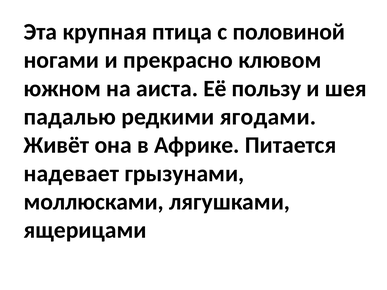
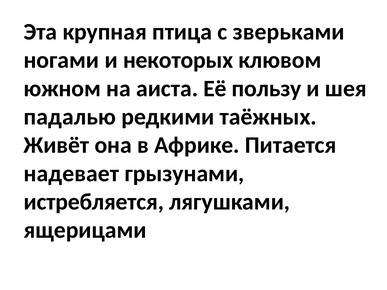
половиной: половиной -> зверьками (289, 32)
прекрасно: прекрасно -> некоторых (178, 60)
ягодами: ягодами -> таёжных (268, 117)
моллюсками: моллюсками -> истребляется (94, 202)
